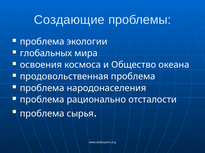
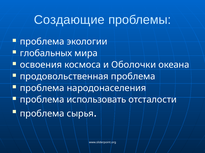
Общество: Общество -> Оболочки (134, 65)
рационально: рационально -> использовать (96, 100)
